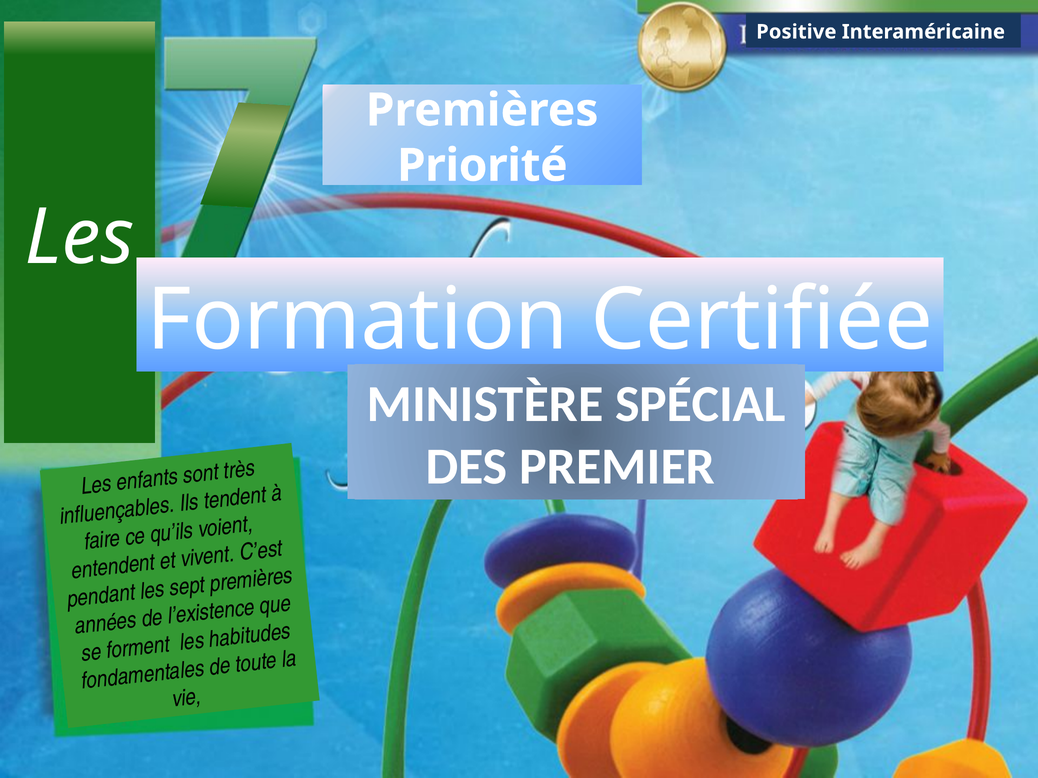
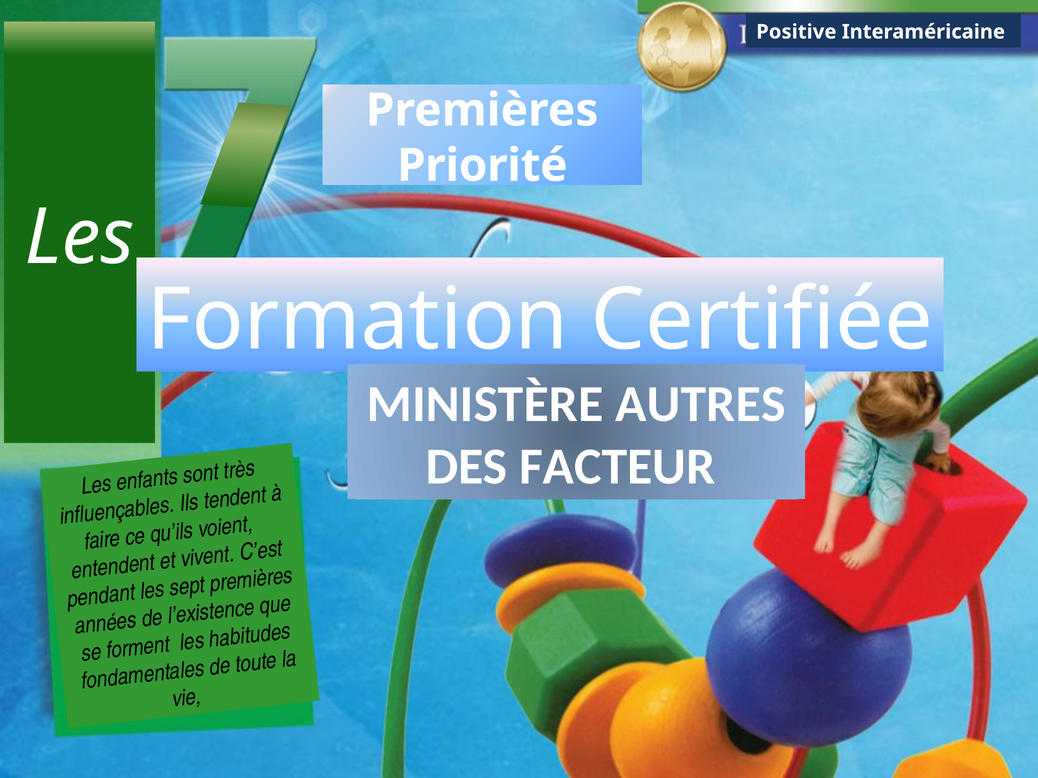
SPÉCIAL: SPÉCIAL -> AUTRES (700, 405)
PREMIER: PREMIER -> FACTEUR (617, 467)
